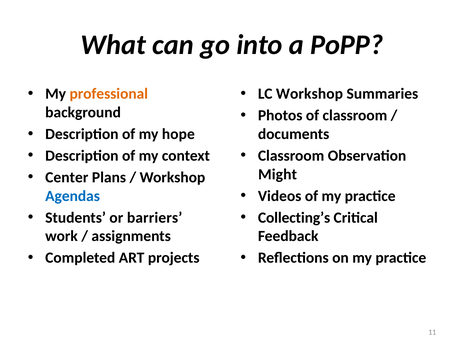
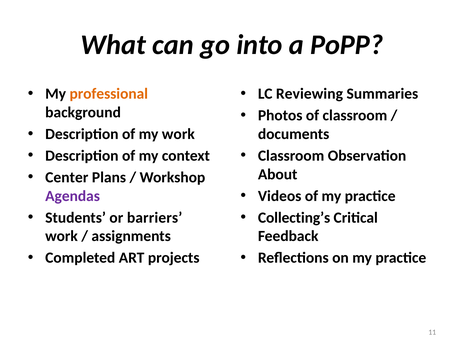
LC Workshop: Workshop -> Reviewing (309, 94)
my hope: hope -> work (178, 134)
Might: Might -> About (278, 174)
Agendas colour: blue -> purple (73, 196)
